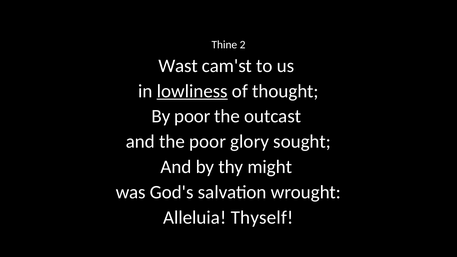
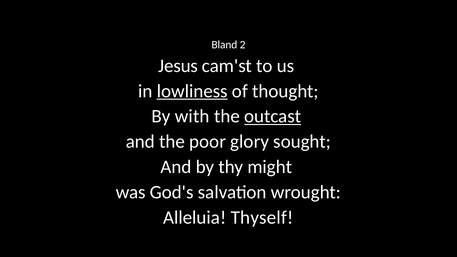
Thine: Thine -> Bland (224, 45)
Wast: Wast -> Jesus (178, 66)
By poor: poor -> with (192, 116)
outcast underline: none -> present (273, 116)
